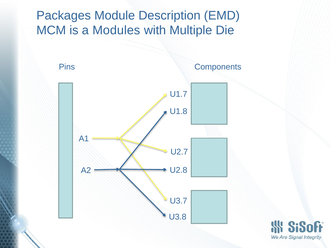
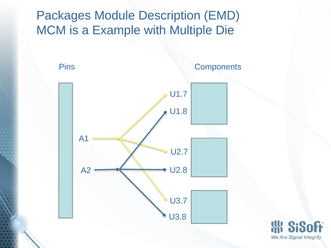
Modules: Modules -> Example (116, 30)
